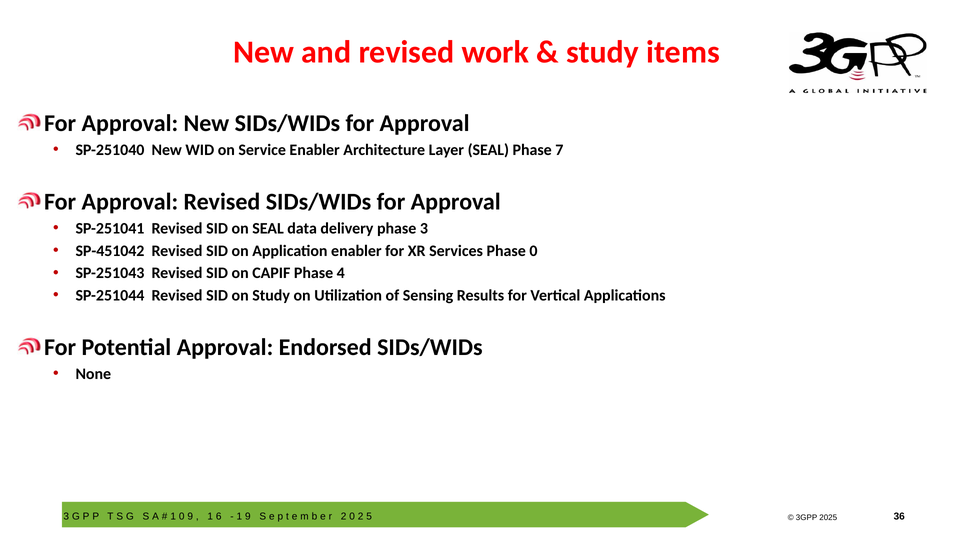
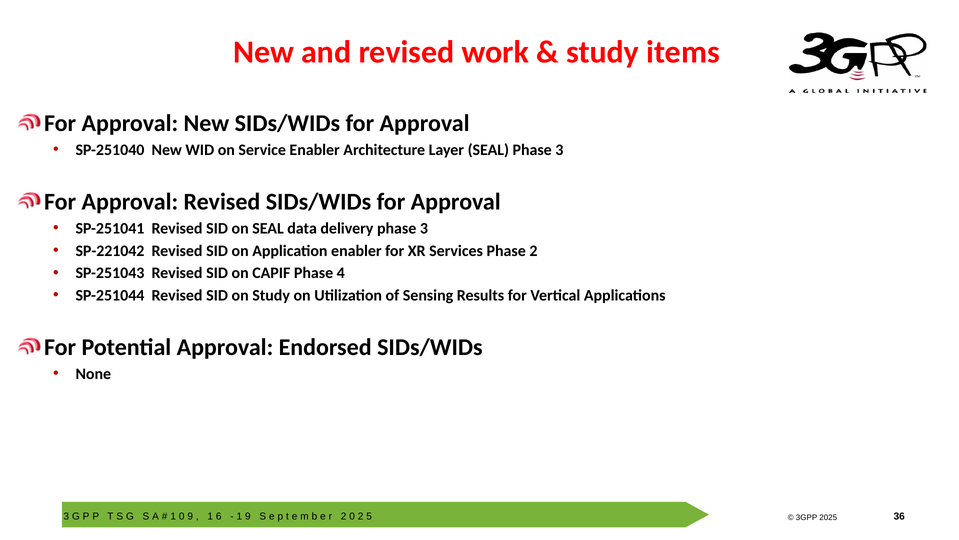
SEAL Phase 7: 7 -> 3 (559, 150)
SP-451042: SP-451042 -> SP-221042 (110, 251)
Phase 0: 0 -> 2 (533, 251)
